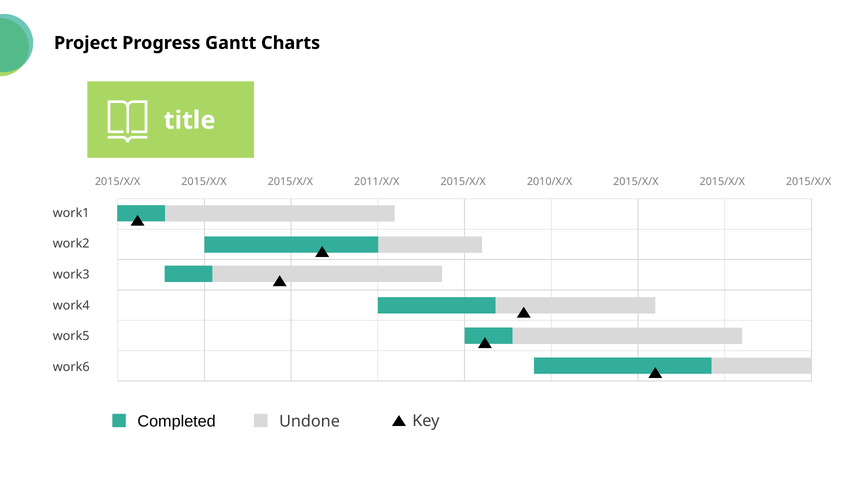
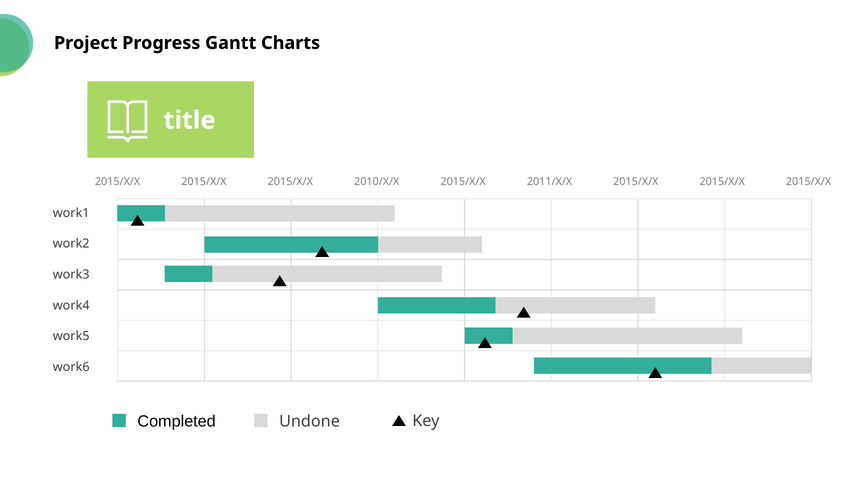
2011/X/X: 2011/X/X -> 2010/X/X (377, 182)
2010/X/X: 2010/X/X -> 2011/X/X (550, 182)
